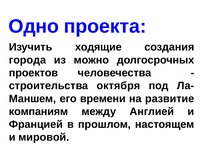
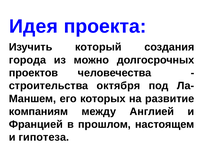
Одно: Одно -> Идея (33, 26)
ходящие: ходящие -> который (98, 47)
времени: времени -> которых (103, 99)
мировой: мировой -> гипотеза (44, 137)
